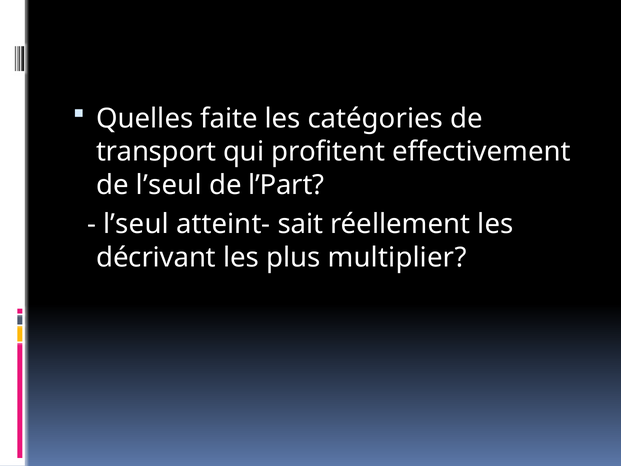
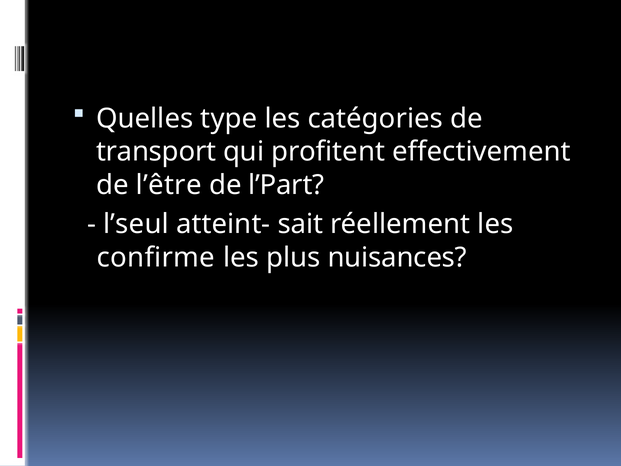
faite: faite -> type (229, 119)
de l’seul: l’seul -> l’être (169, 185)
décrivant: décrivant -> confirme (156, 257)
multiplier: multiplier -> nuisances (397, 257)
